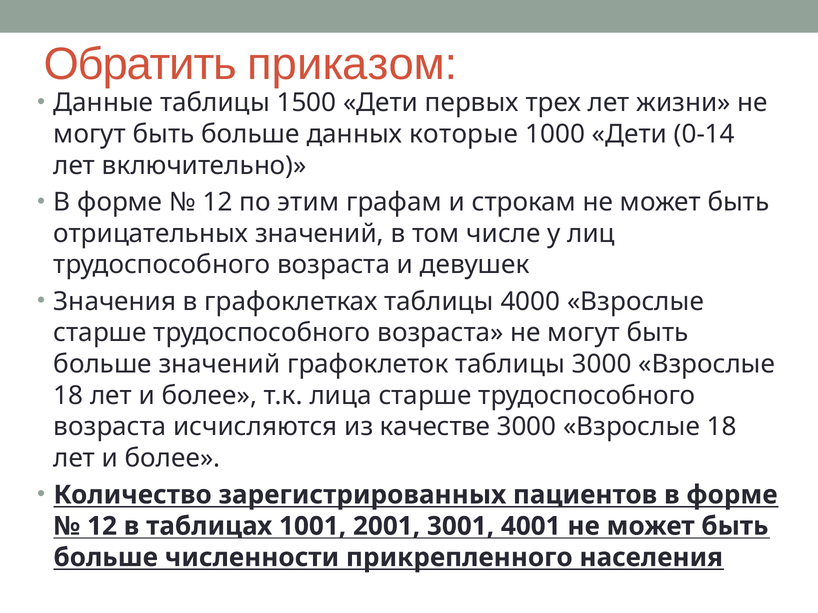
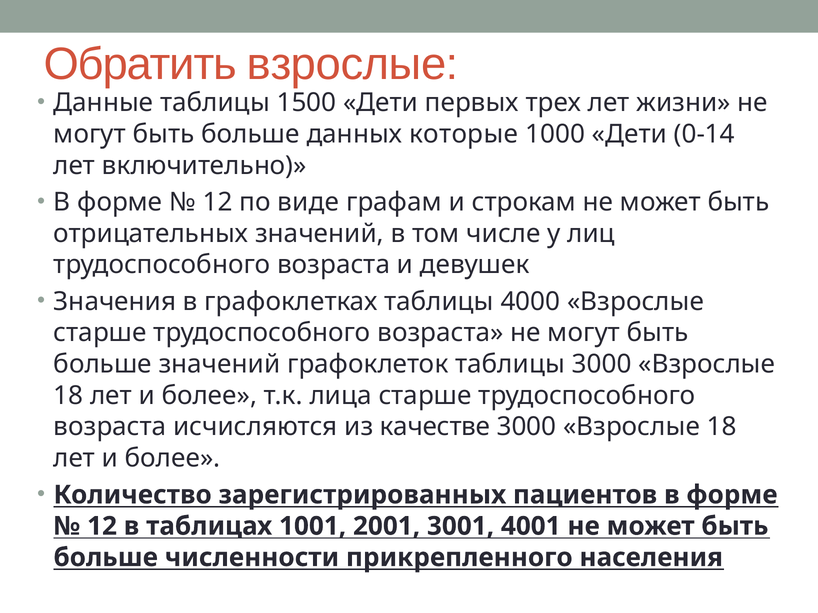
Обратить приказом: приказом -> взрослые (353, 64)
этим: этим -> виде (308, 202)
